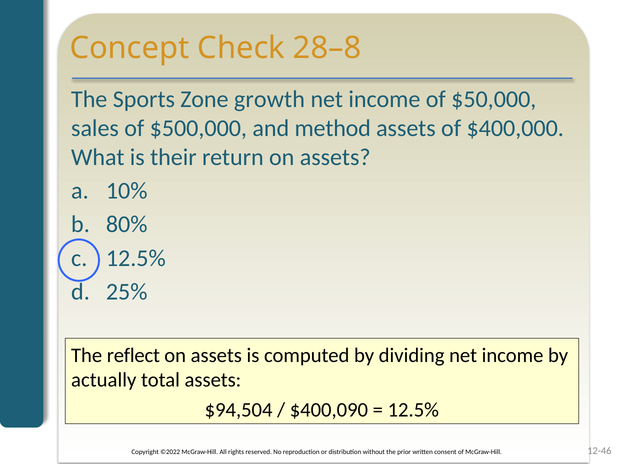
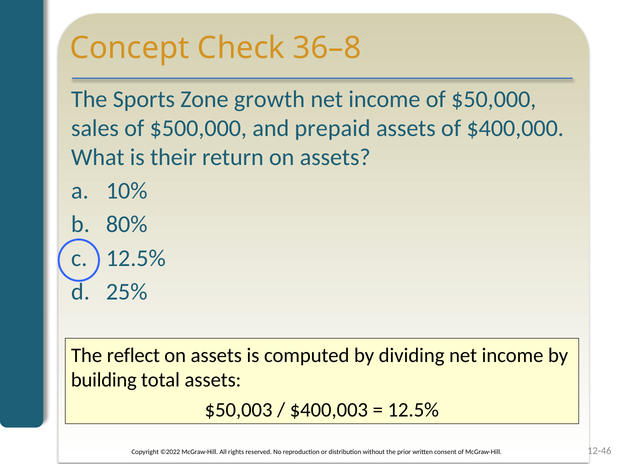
28–8: 28–8 -> 36–8 (327, 48)
method: method -> prepaid (333, 128)
actually: actually -> building (104, 380)
$94,504: $94,504 -> $50,003 (239, 410)
$400,090: $400,090 -> $400,003 (329, 410)
